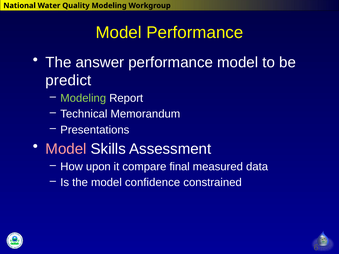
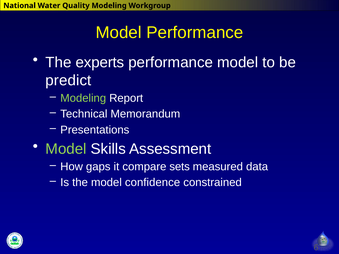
answer: answer -> experts (100, 62)
Model colour: pink -> light green (66, 149)
upon: upon -> gaps (98, 167)
final: final -> sets (180, 167)
